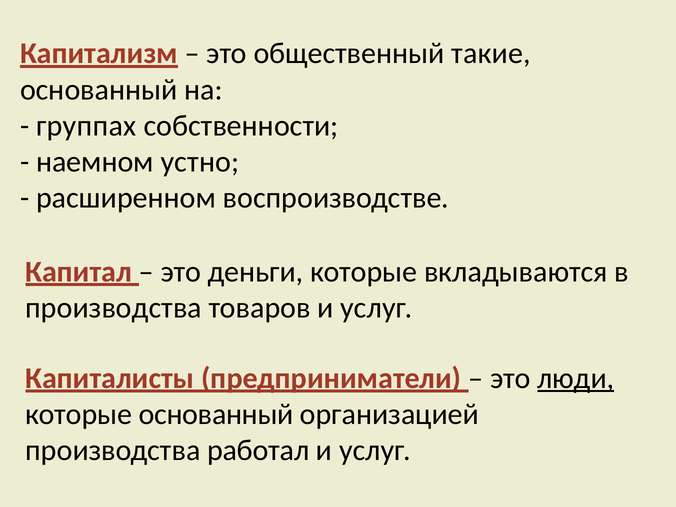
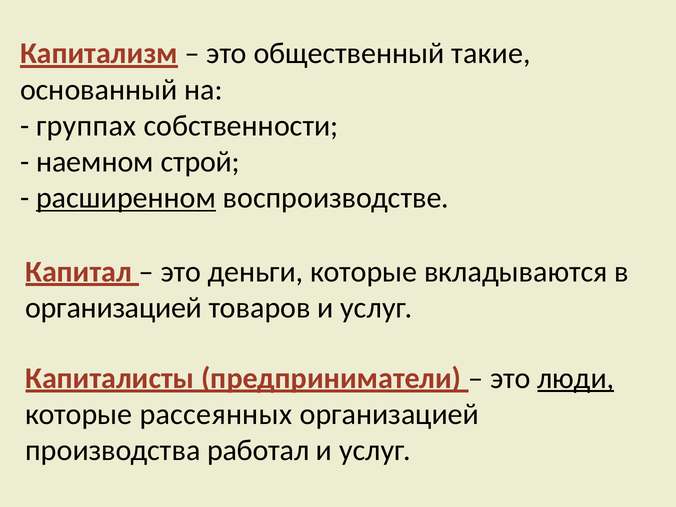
устно: устно -> строй (200, 162)
расширенном underline: none -> present (126, 198)
производства: производства -> организацией (114, 308)
которые основанный: основанный -> рассеянных (216, 414)
